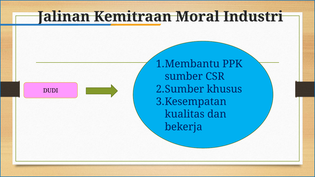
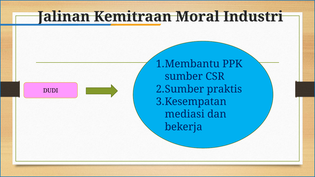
khusus: khusus -> praktis (224, 89)
kualitas: kualitas -> mediasi (185, 114)
